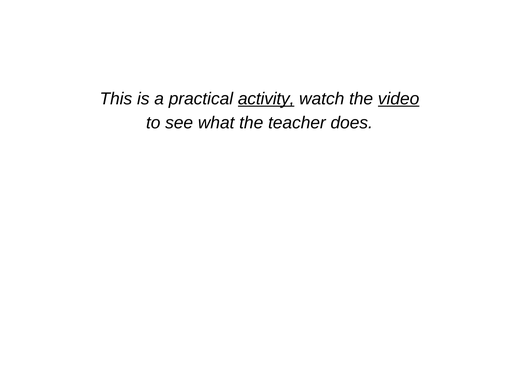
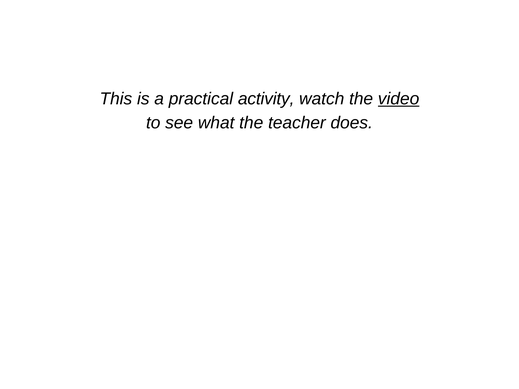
activity underline: present -> none (266, 99)
